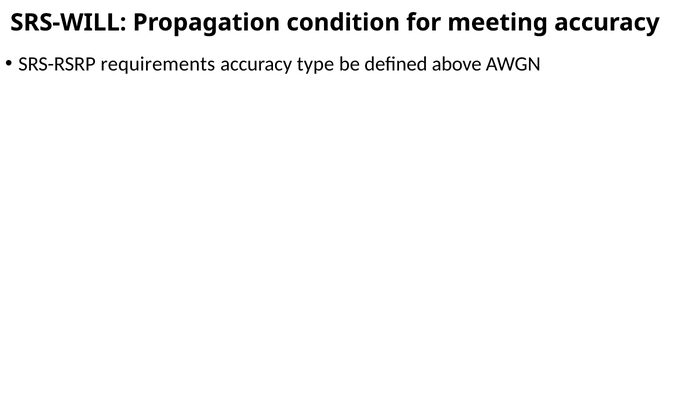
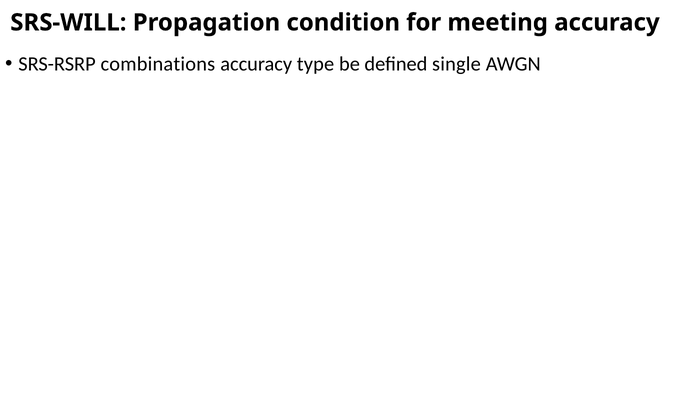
requirements: requirements -> combinations (158, 64)
above: above -> single (456, 64)
